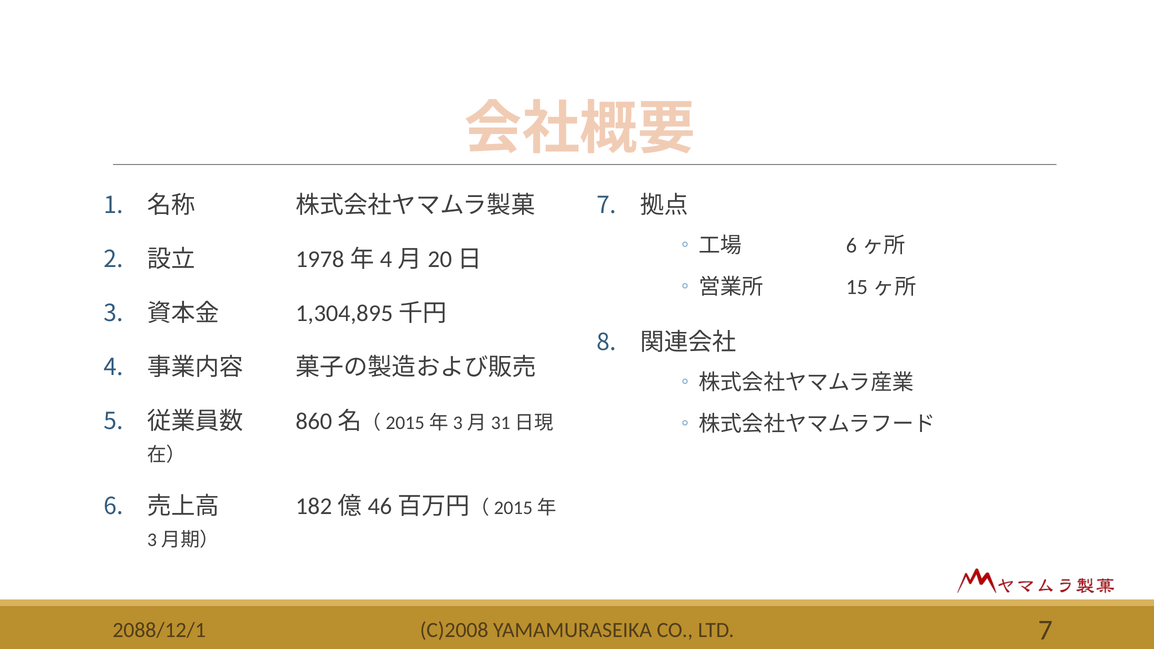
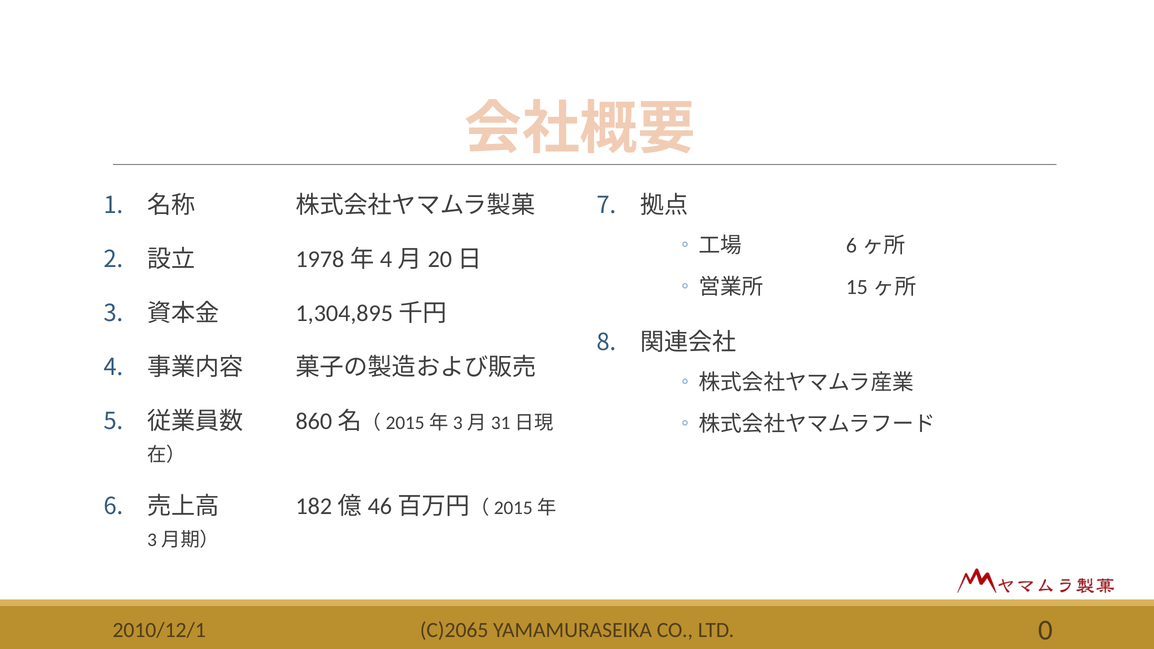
C)2008: C)2008 -> C)2065 (454, 630)
LTD 7: 7 -> 0 (1045, 630)
2088/12/1: 2088/12/1 -> 2010/12/1 (159, 630)
